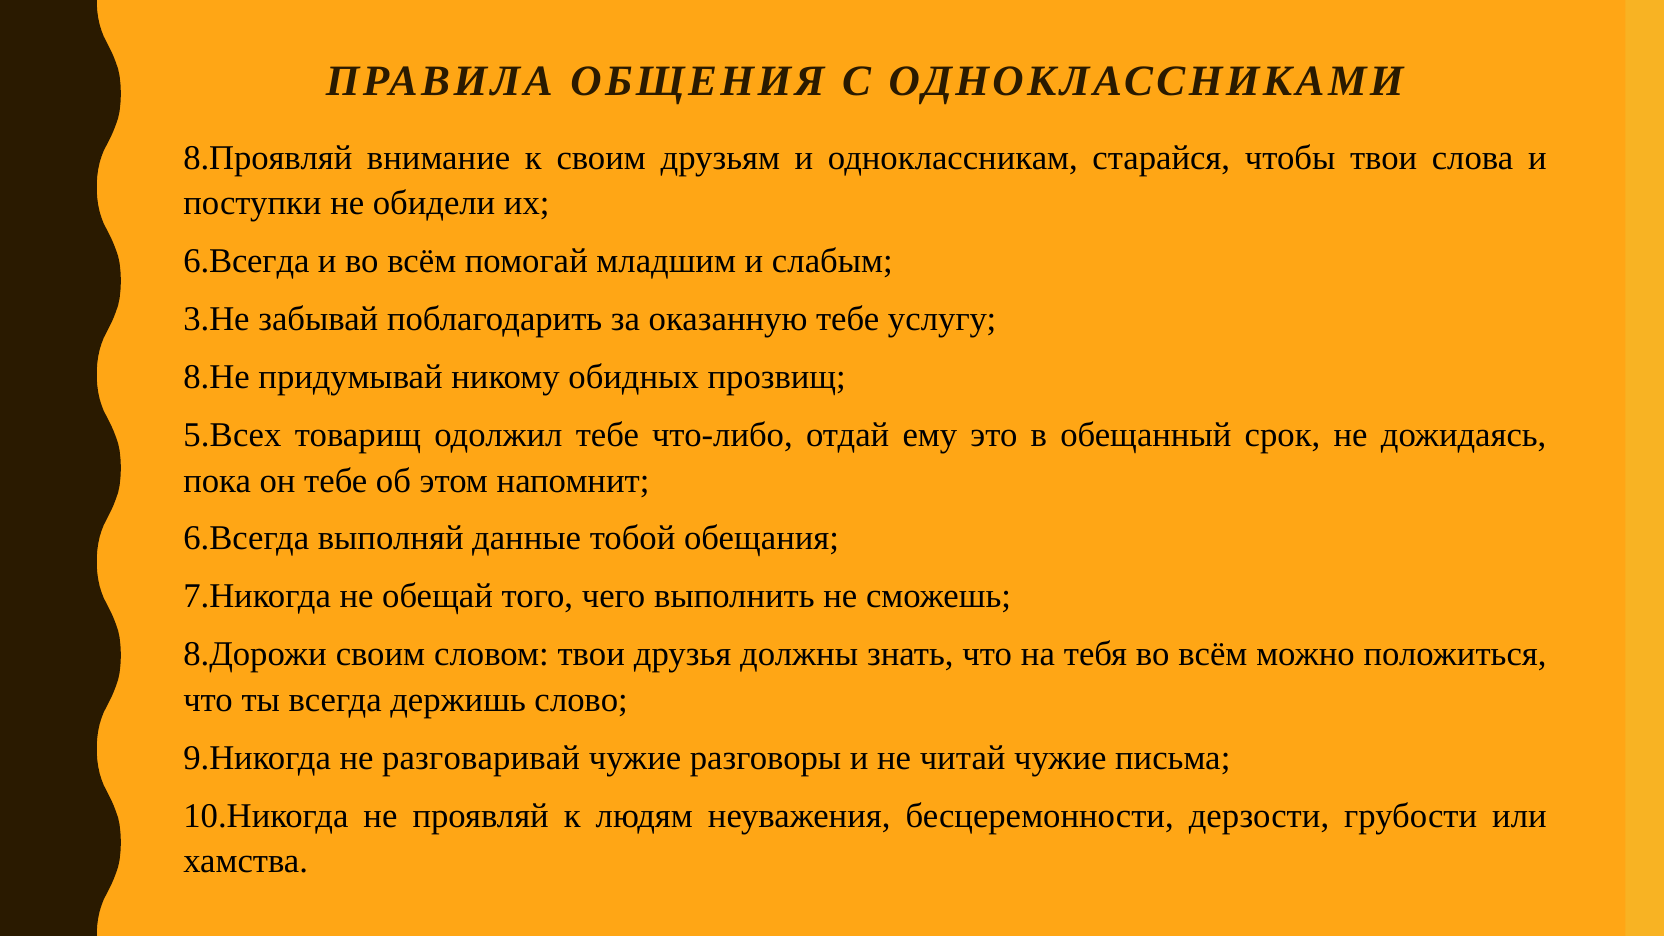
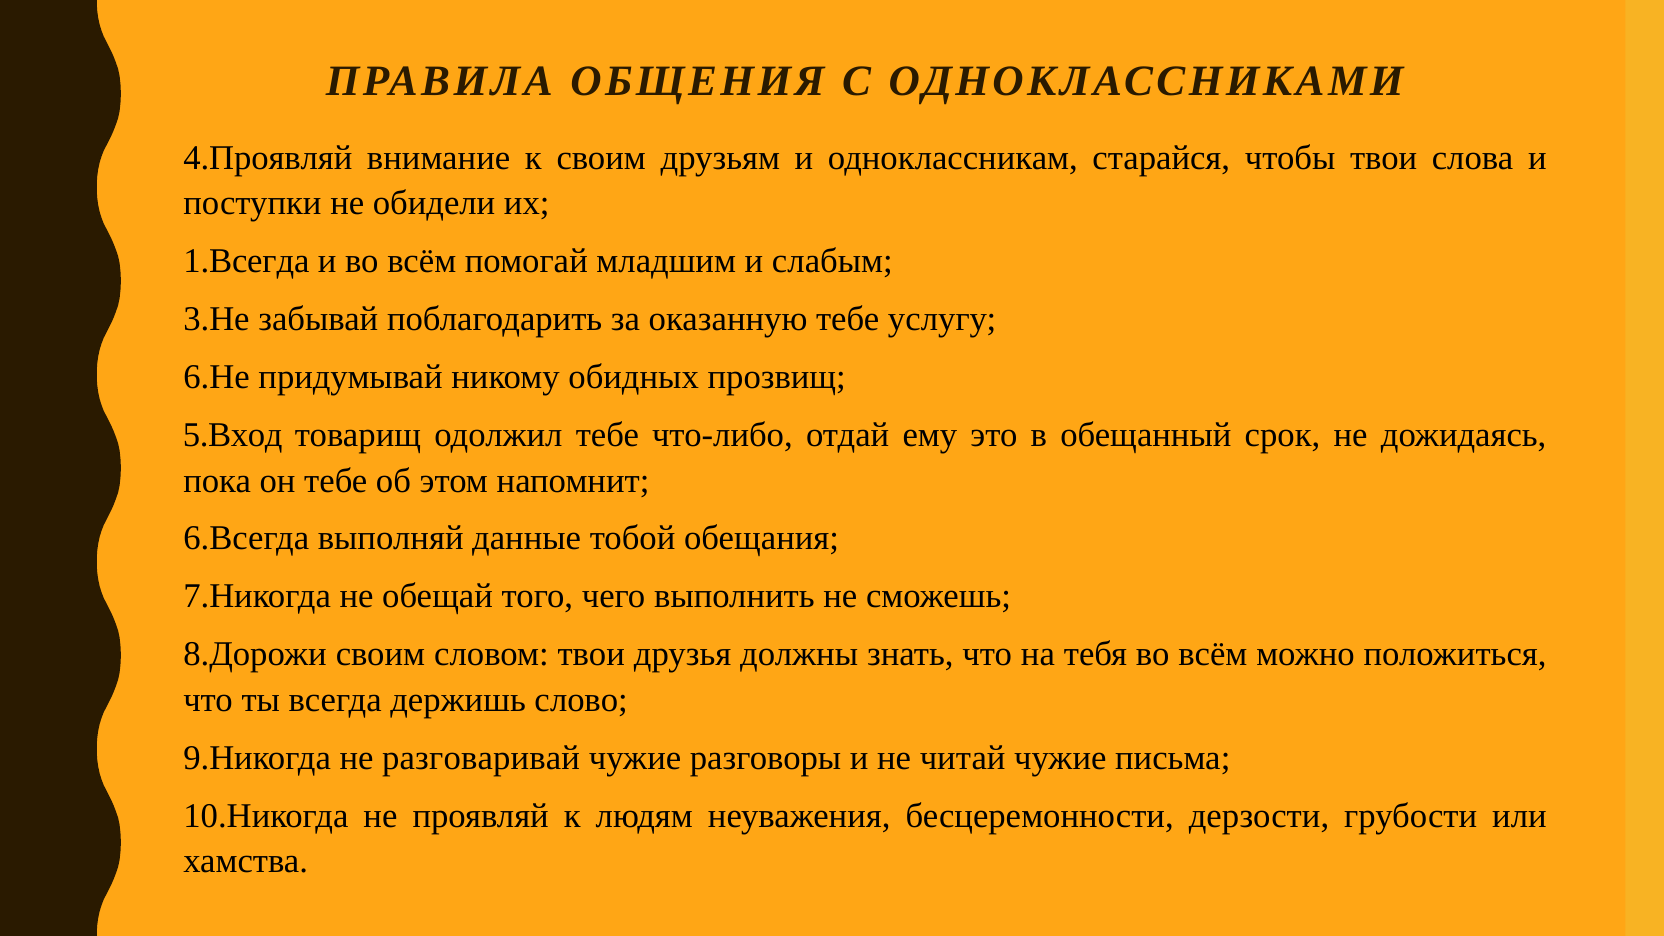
8.Проявляй: 8.Проявляй -> 4.Проявляй (268, 158)
6.Всегда: 6.Всегда -> 1.Всегда (246, 261)
8.Не: 8.Не -> 6.Не (216, 377)
5.Всех: 5.Всех -> 5.Вход (233, 435)
